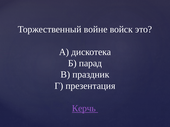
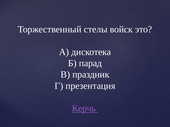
войне: войне -> стелы (96, 29)
